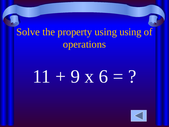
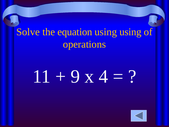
property: property -> equation (75, 32)
6: 6 -> 4 (103, 76)
